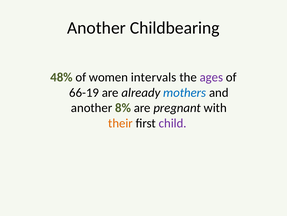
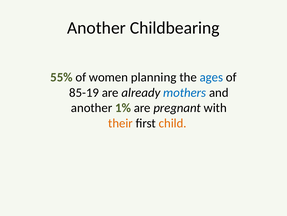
48%: 48% -> 55% (61, 77)
intervals: intervals -> planning (154, 77)
ages colour: purple -> blue (211, 77)
66-19: 66-19 -> 85-19 (84, 92)
8%: 8% -> 1% (123, 108)
child colour: purple -> orange (173, 123)
